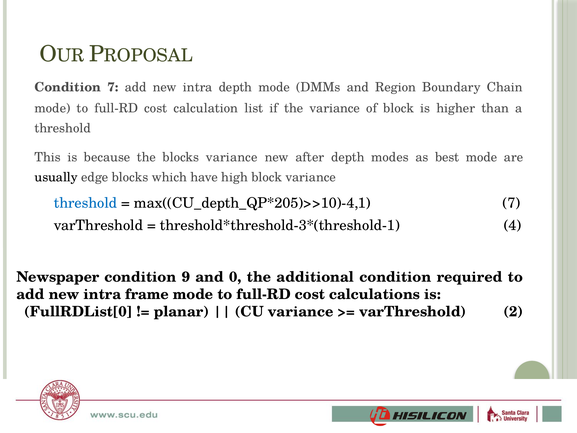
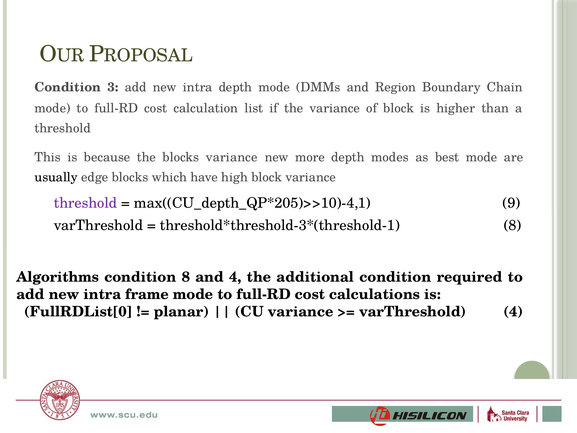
Condition 7: 7 -> 3 (113, 87)
after: after -> more (310, 157)
threshold colour: blue -> purple (85, 203)
7: 7 -> 9 (511, 203)
4: 4 -> 8 (513, 225)
Newspaper: Newspaper -> Algorithms (58, 277)
condition 9: 9 -> 8 (186, 277)
and 0: 0 -> 4 (235, 277)
varThreshold 2: 2 -> 4 (513, 312)
